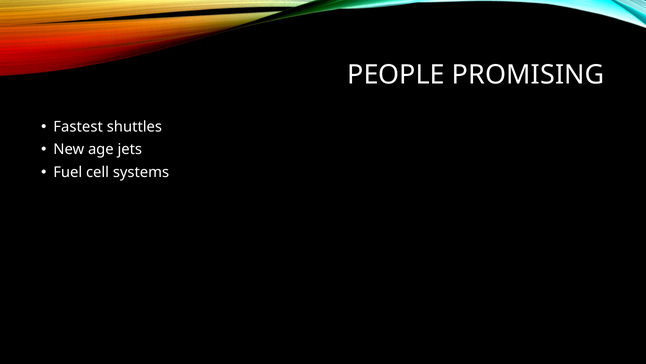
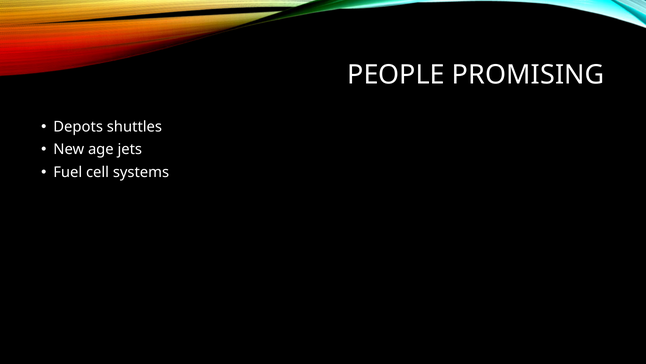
Fastest: Fastest -> Depots (78, 127)
